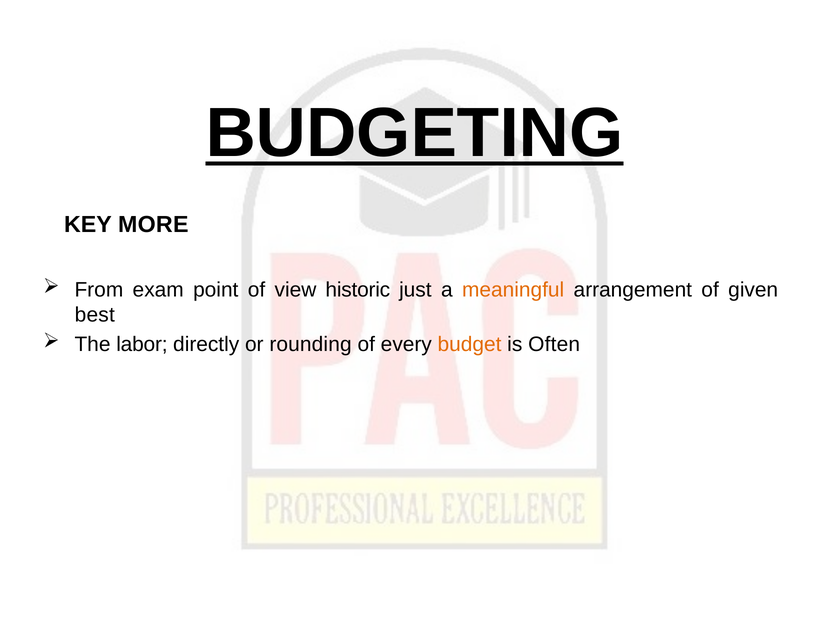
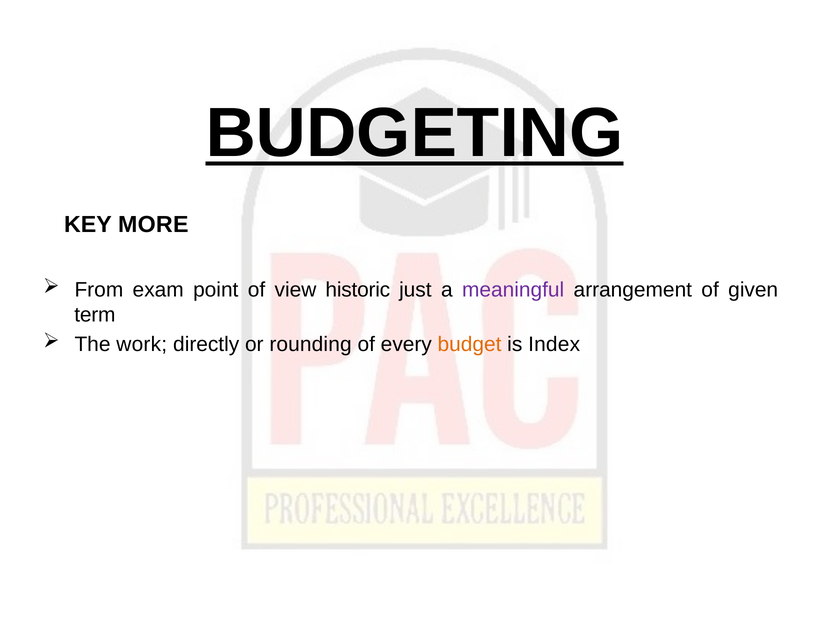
meaningful colour: orange -> purple (513, 290)
best: best -> term (95, 315)
labor: labor -> work (142, 344)
Often: Often -> Index (554, 344)
